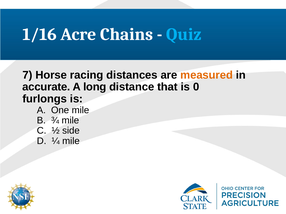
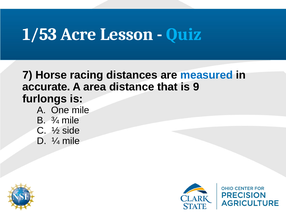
1/16: 1/16 -> 1/53 (40, 34)
Chains: Chains -> Lesson (127, 34)
measured colour: orange -> blue (207, 75)
long: long -> area (95, 87)
0: 0 -> 9 (196, 87)
